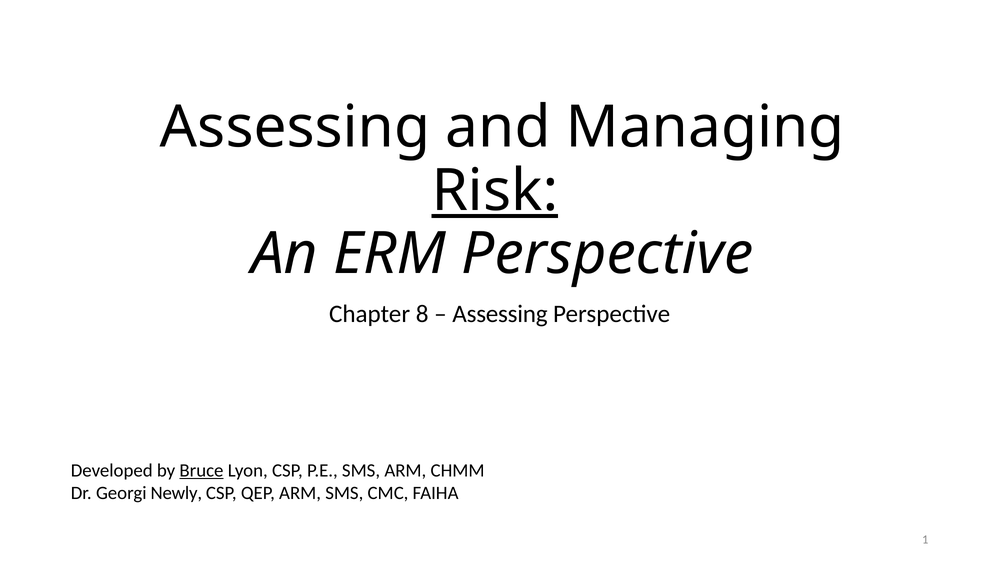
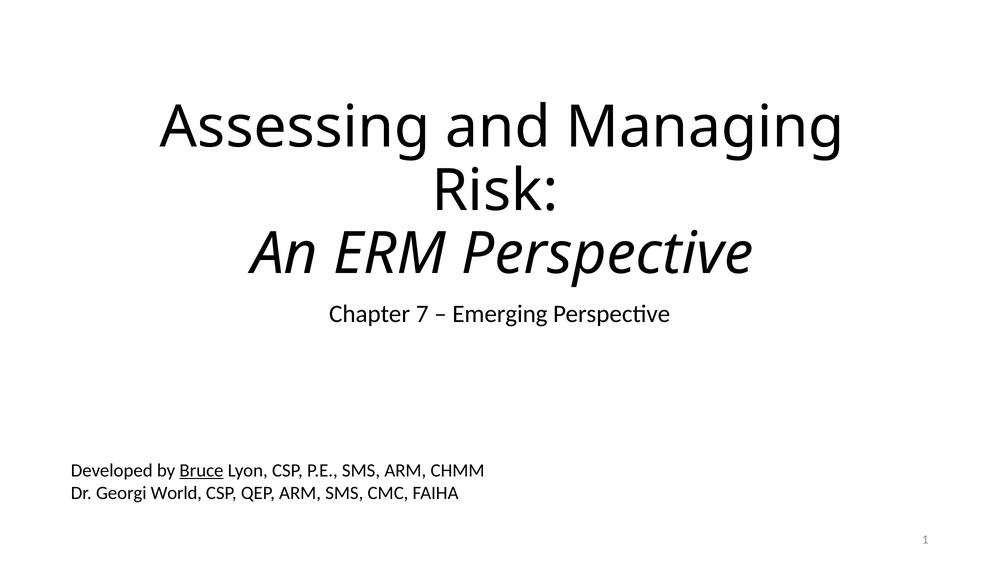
Risk underline: present -> none (495, 191)
8: 8 -> 7 (422, 314)
Assessing: Assessing -> Emerging (500, 314)
Newly: Newly -> World (176, 493)
